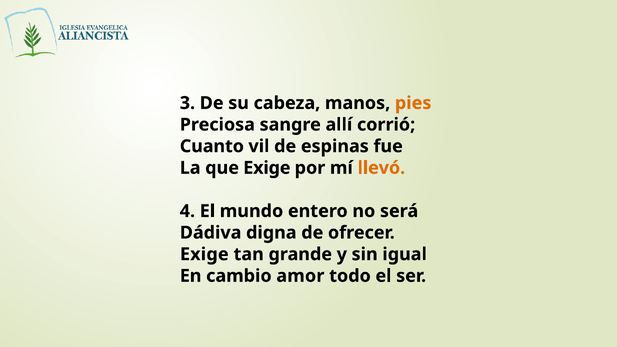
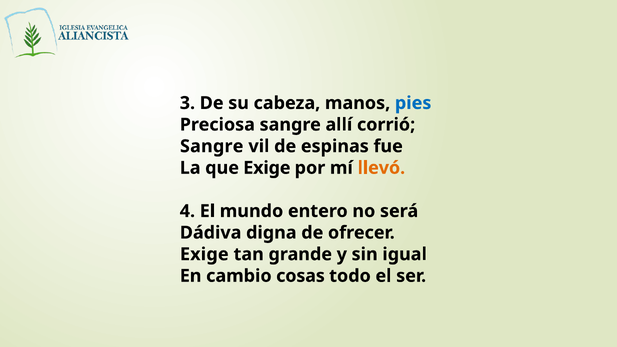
pies colour: orange -> blue (413, 103)
Cuanto: Cuanto -> Sangre (212, 146)
amor: amor -> cosas (301, 276)
